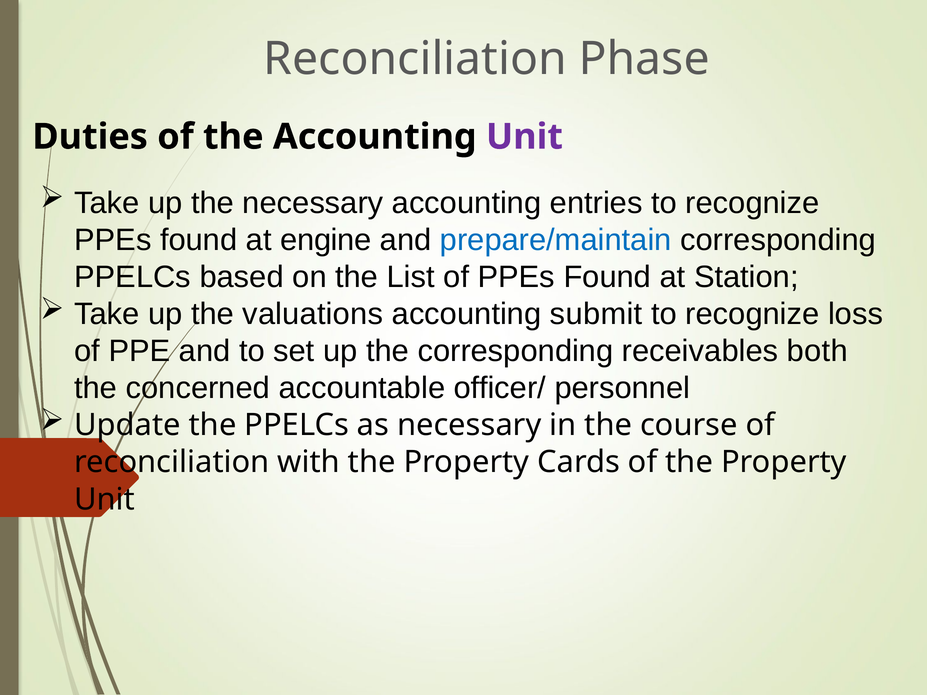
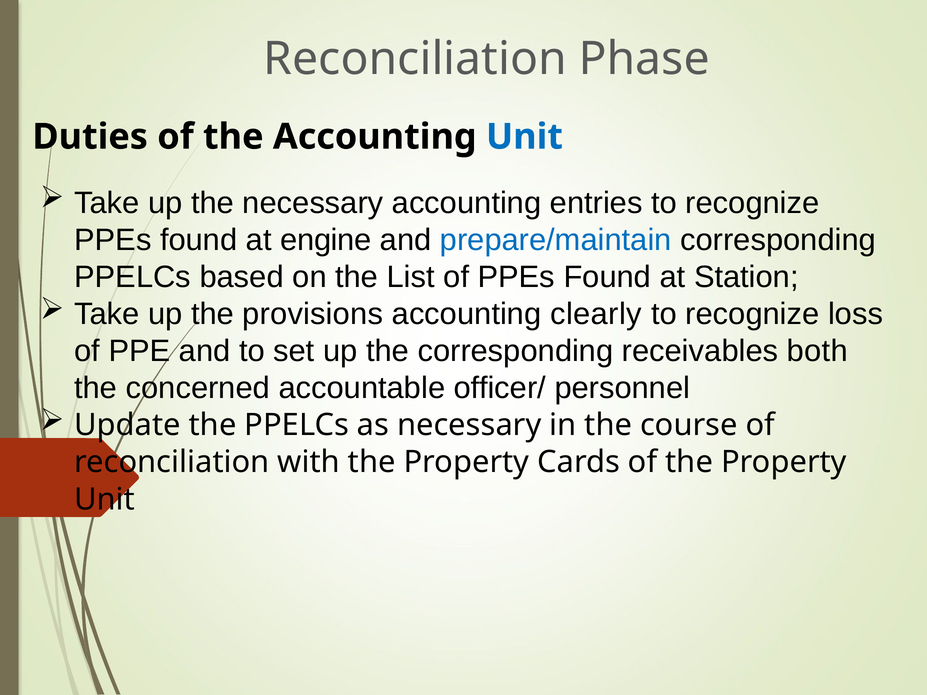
Unit colour: purple -> blue (524, 137)
valuations: valuations -> provisions (313, 314)
submit: submit -> clearly (596, 314)
